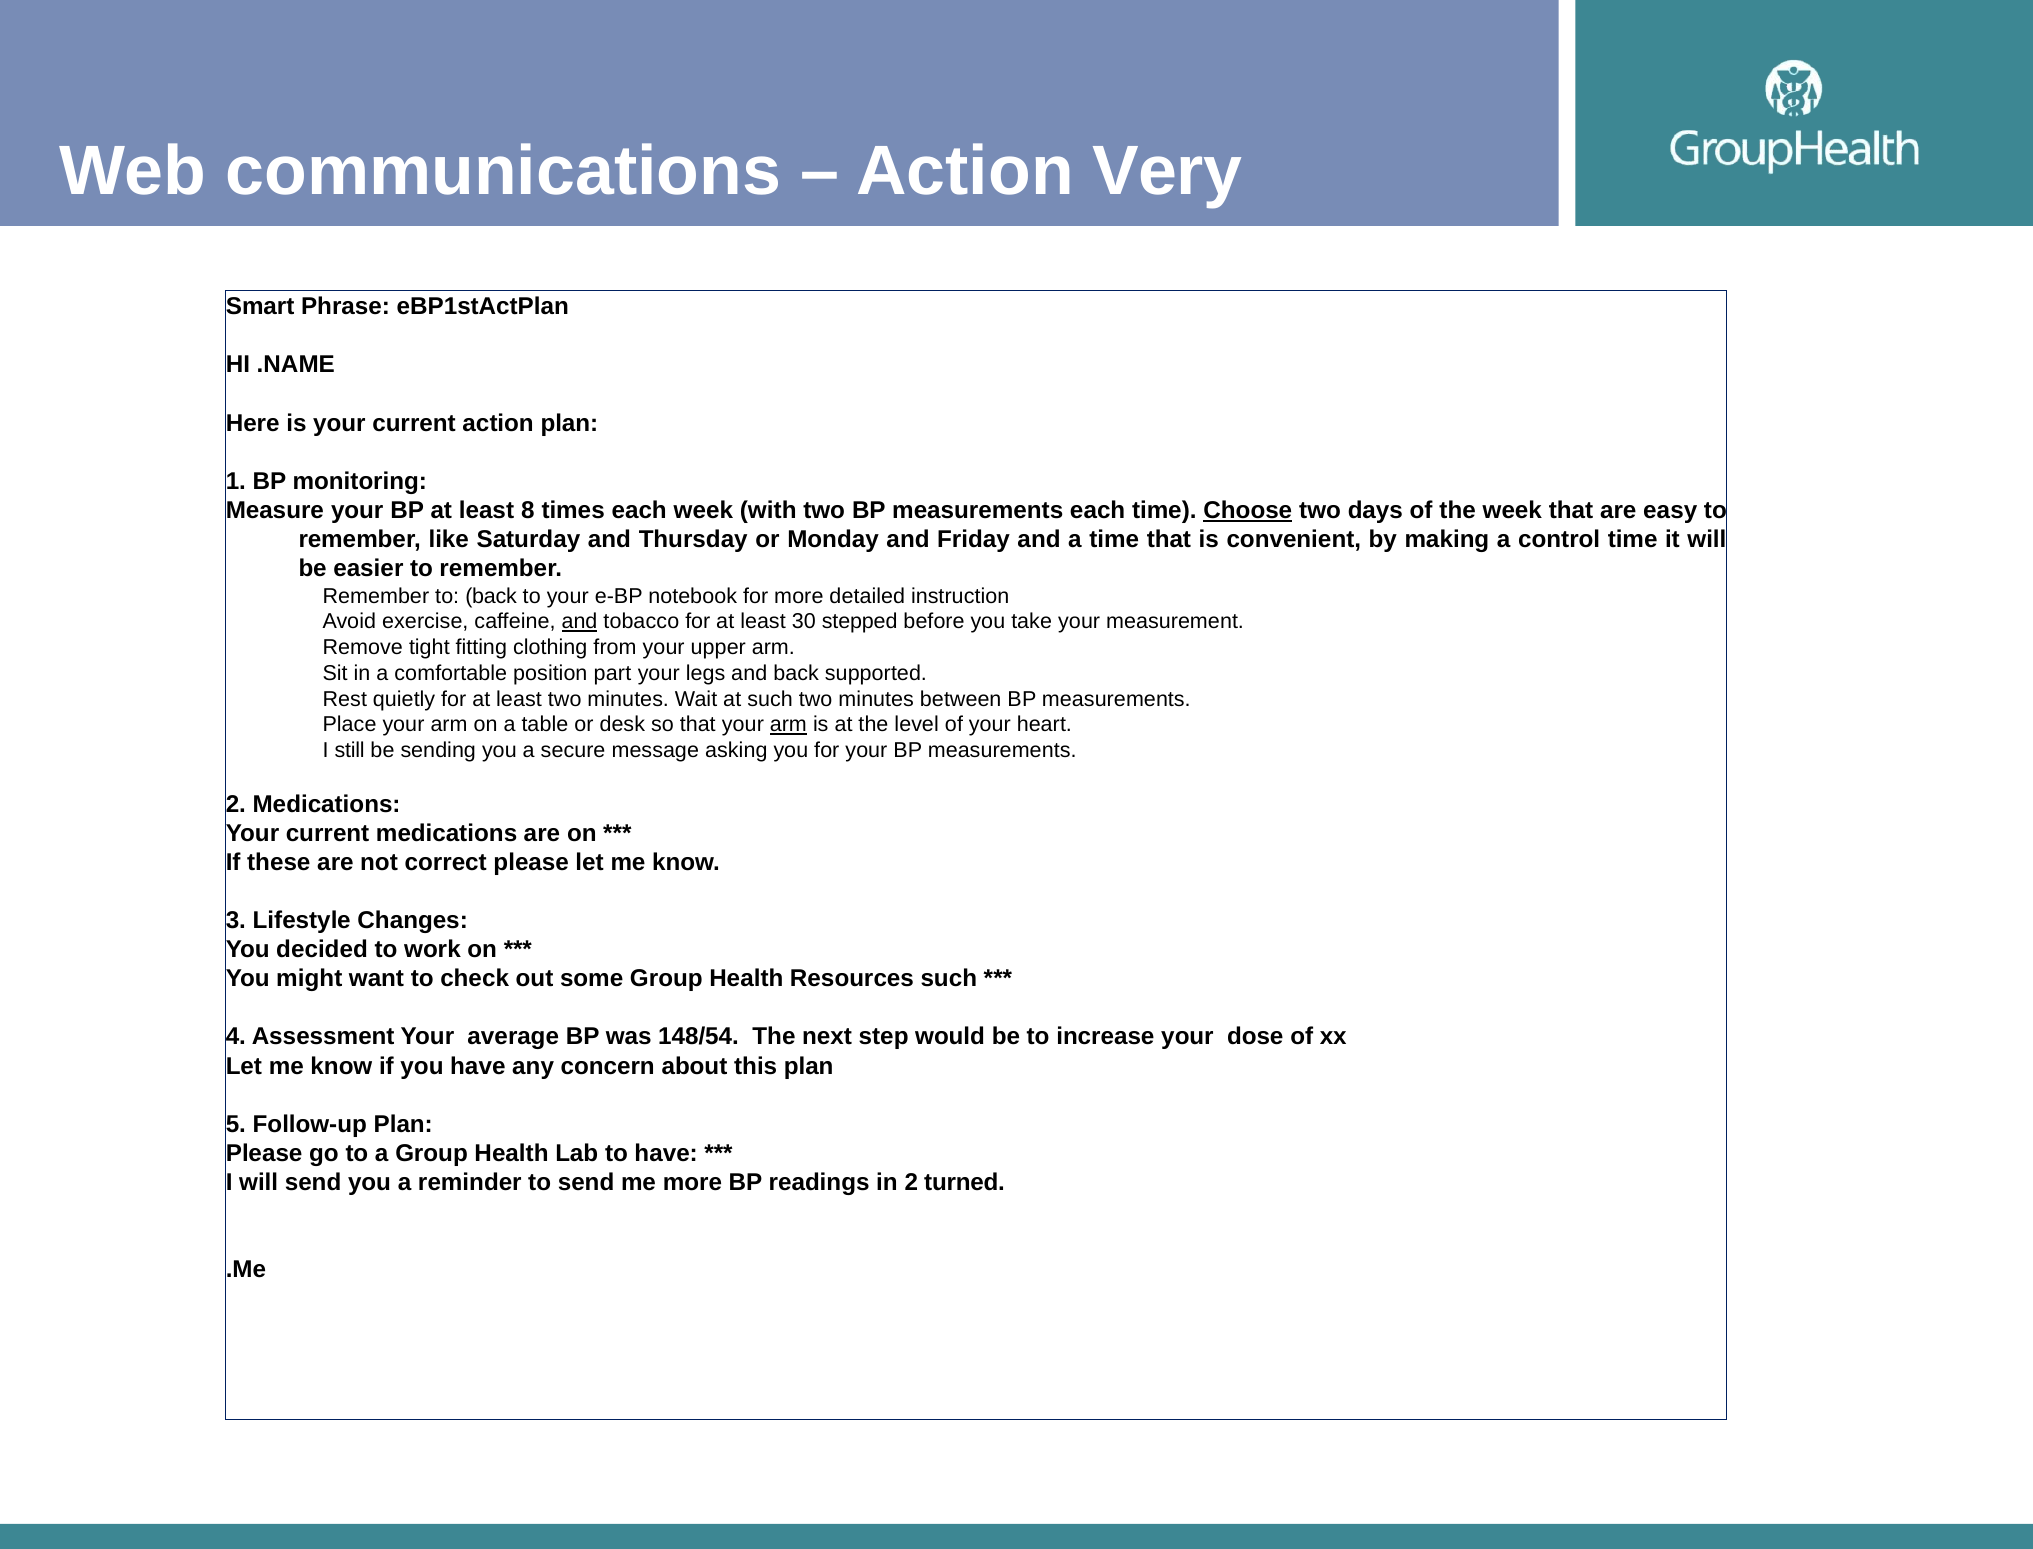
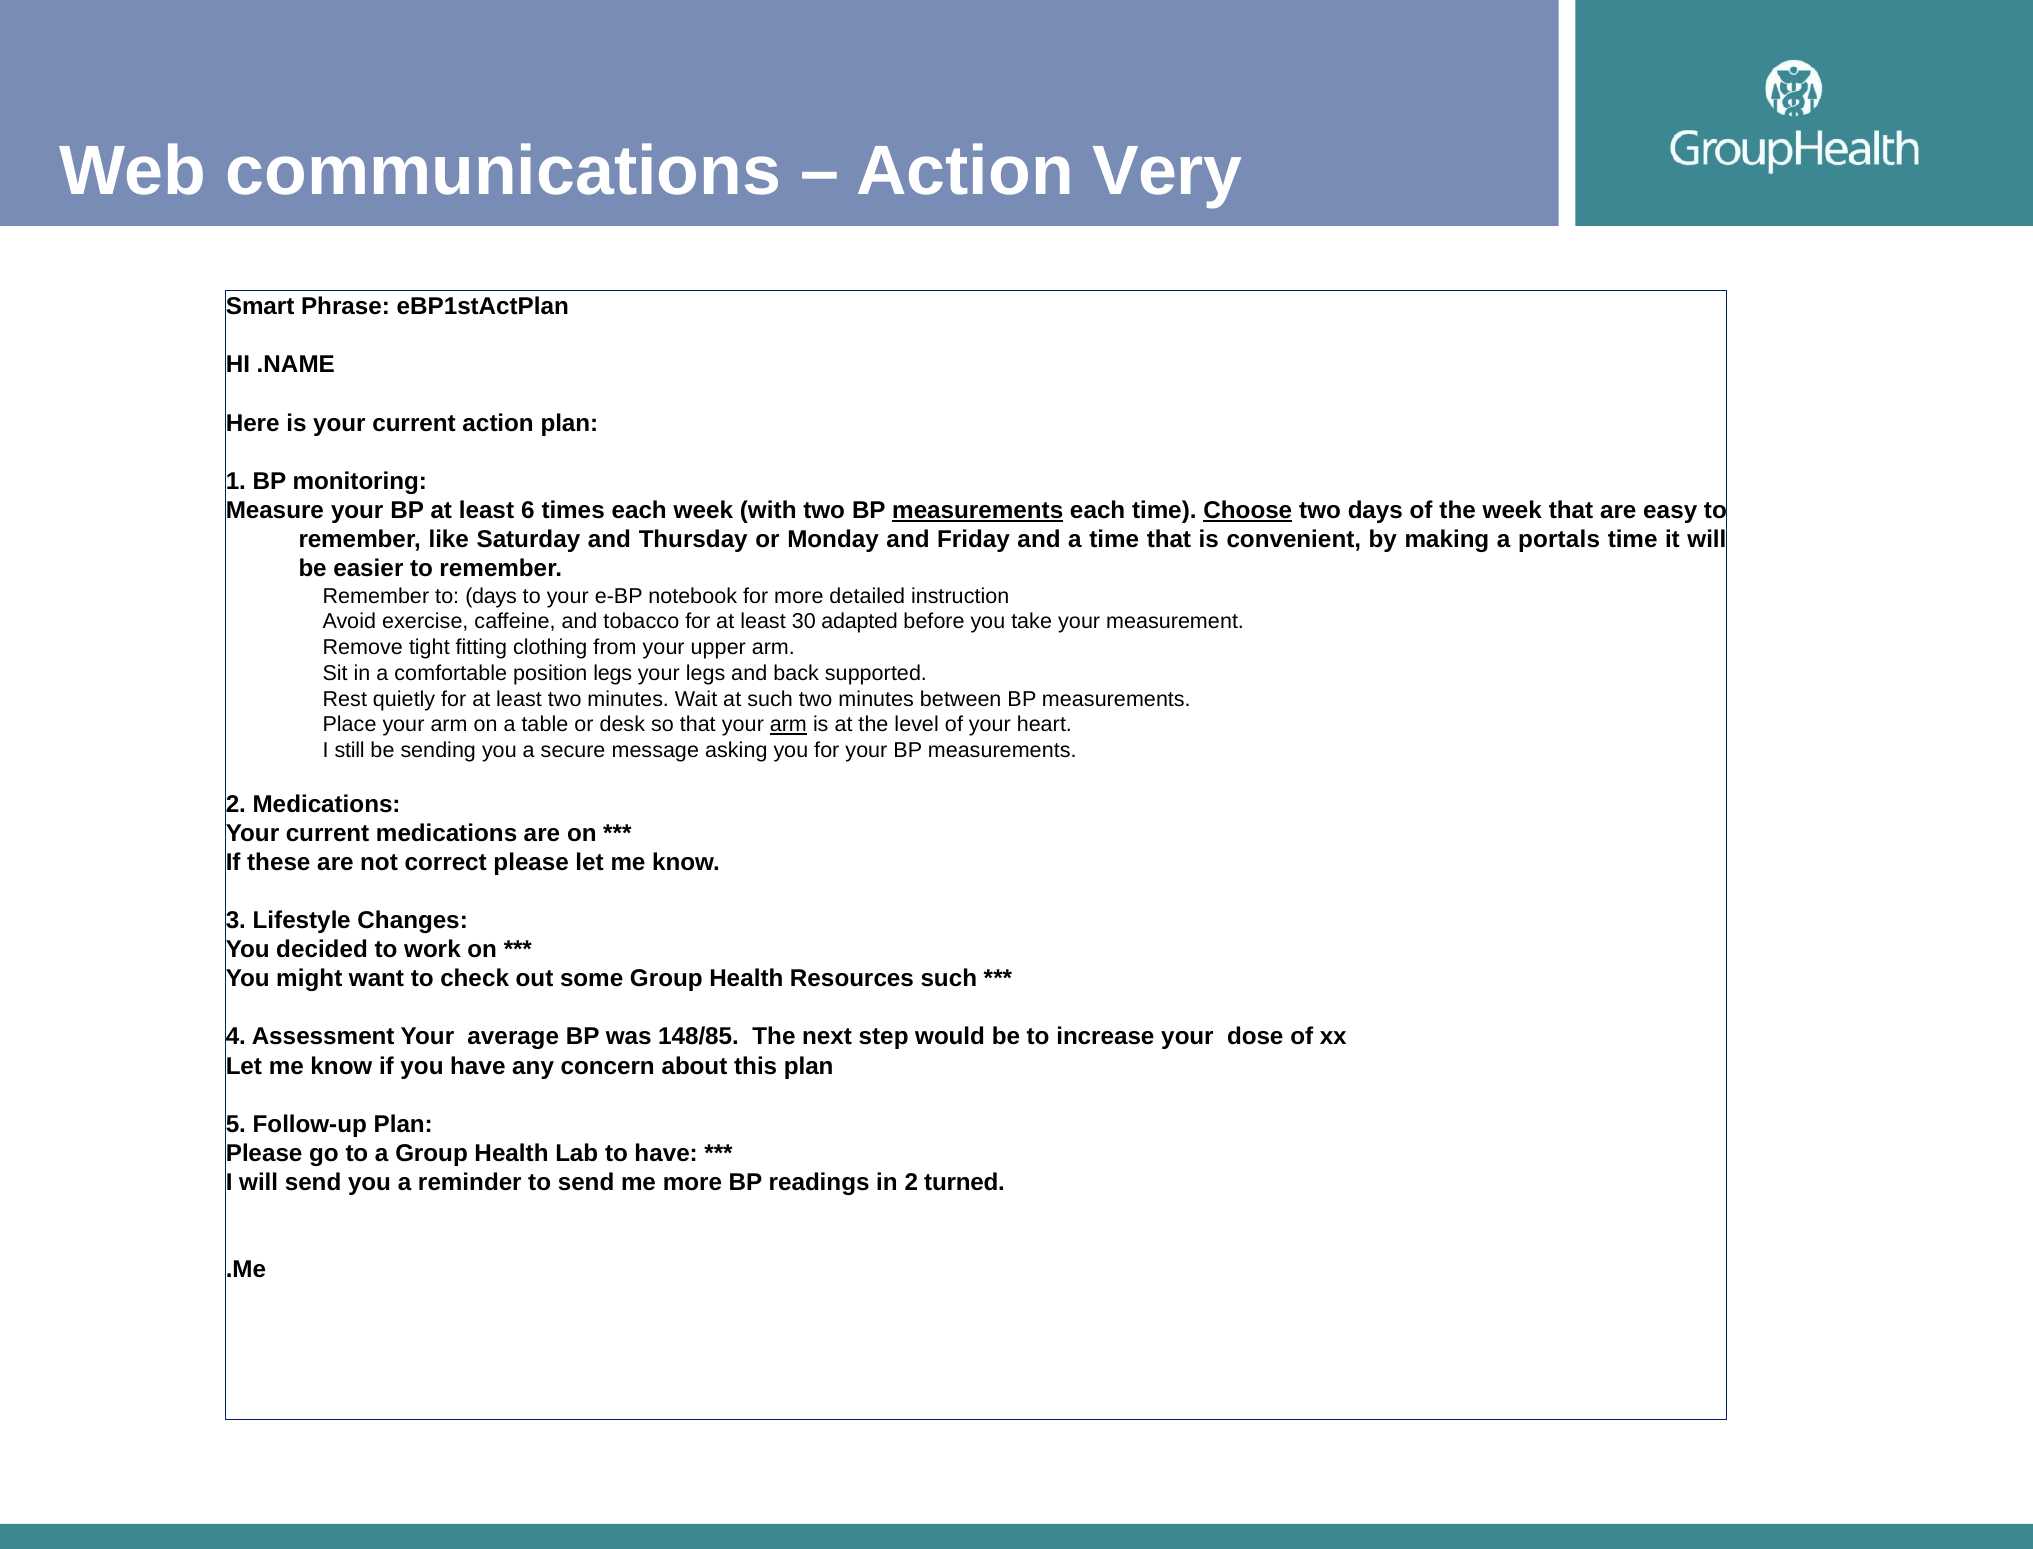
8: 8 -> 6 (528, 511)
measurements underline: none -> present (978, 511)
control: control -> portals (1559, 540)
to back: back -> days (491, 596)
and underline: present -> none (579, 622)
stepped: stepped -> adapted (860, 622)
position part: part -> legs (613, 673)
148/54: 148/54 -> 148/85 (699, 1037)
